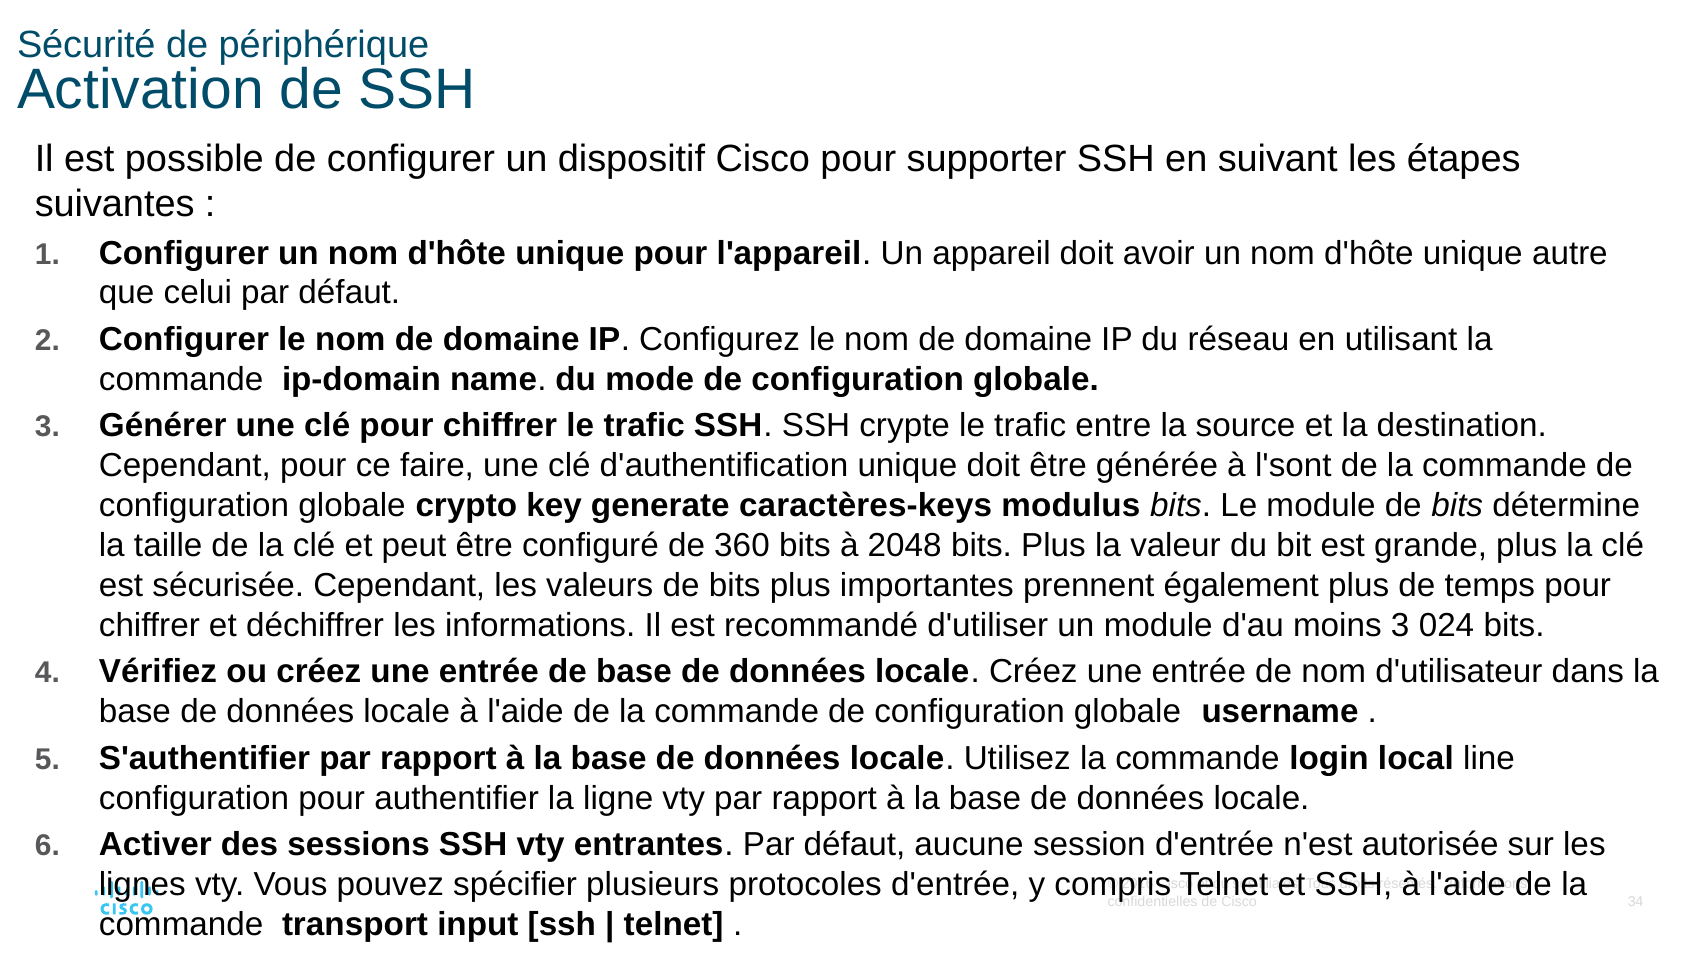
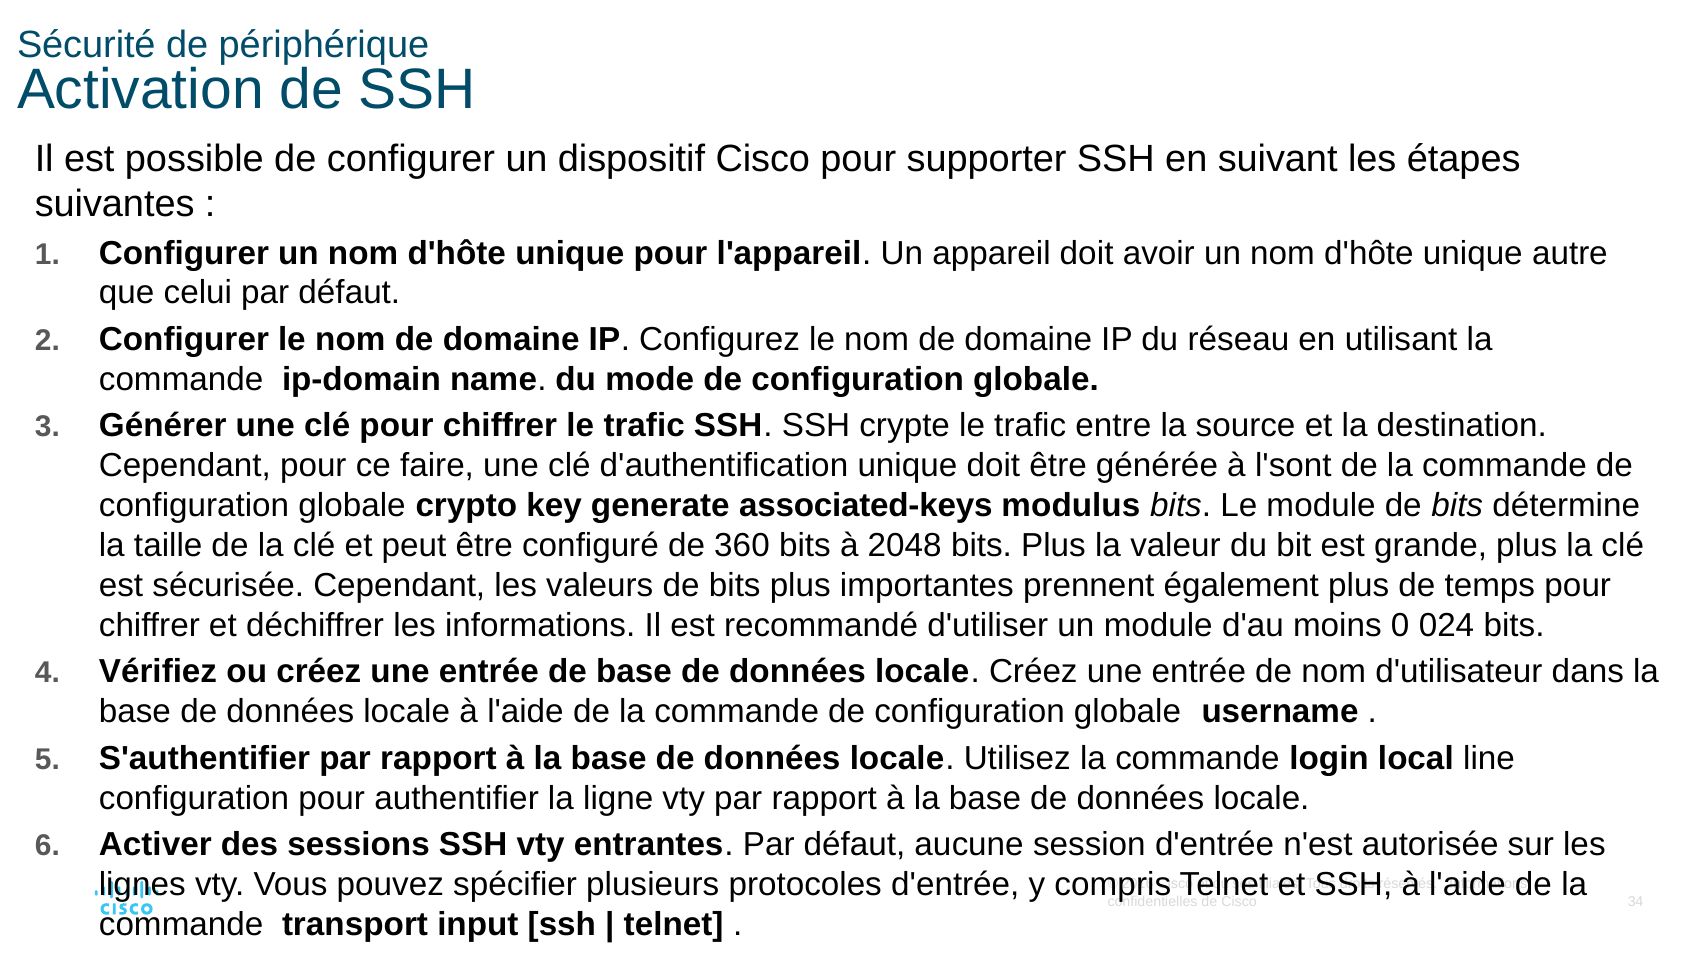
caractères-keys: caractères-keys -> associated-keys (866, 506)
moins 3: 3 -> 0 (1400, 625)
